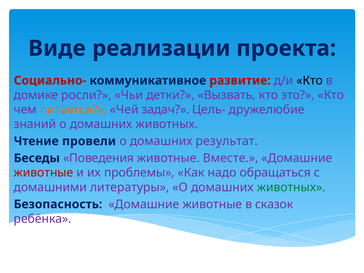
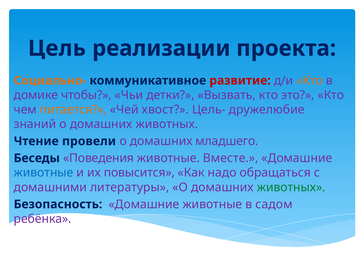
Виде: Виде -> Цель (57, 48)
Социально- colour: red -> orange (50, 81)
Кто colour: black -> orange (310, 81)
росли: росли -> чтобы (86, 95)
задач: задач -> хвост (165, 110)
результат: результат -> младшего (227, 141)
животные colour: red -> blue (43, 173)
проблемы: проблемы -> повысится (139, 173)
сказок: сказок -> садом (274, 204)
